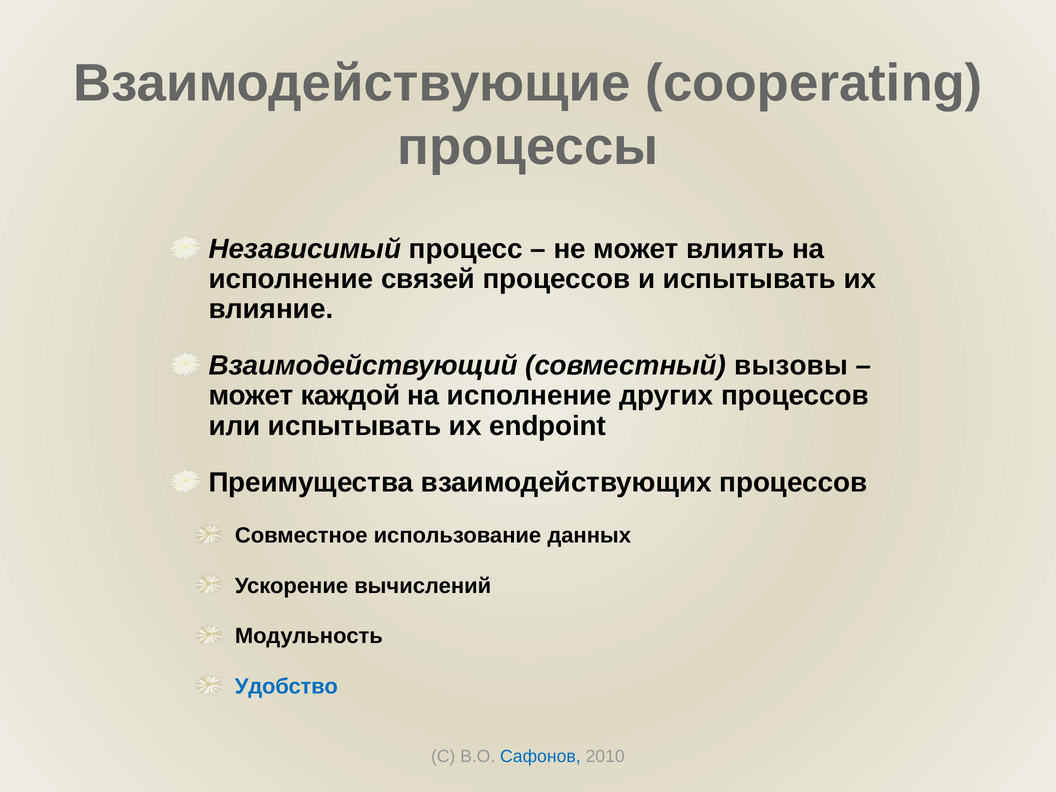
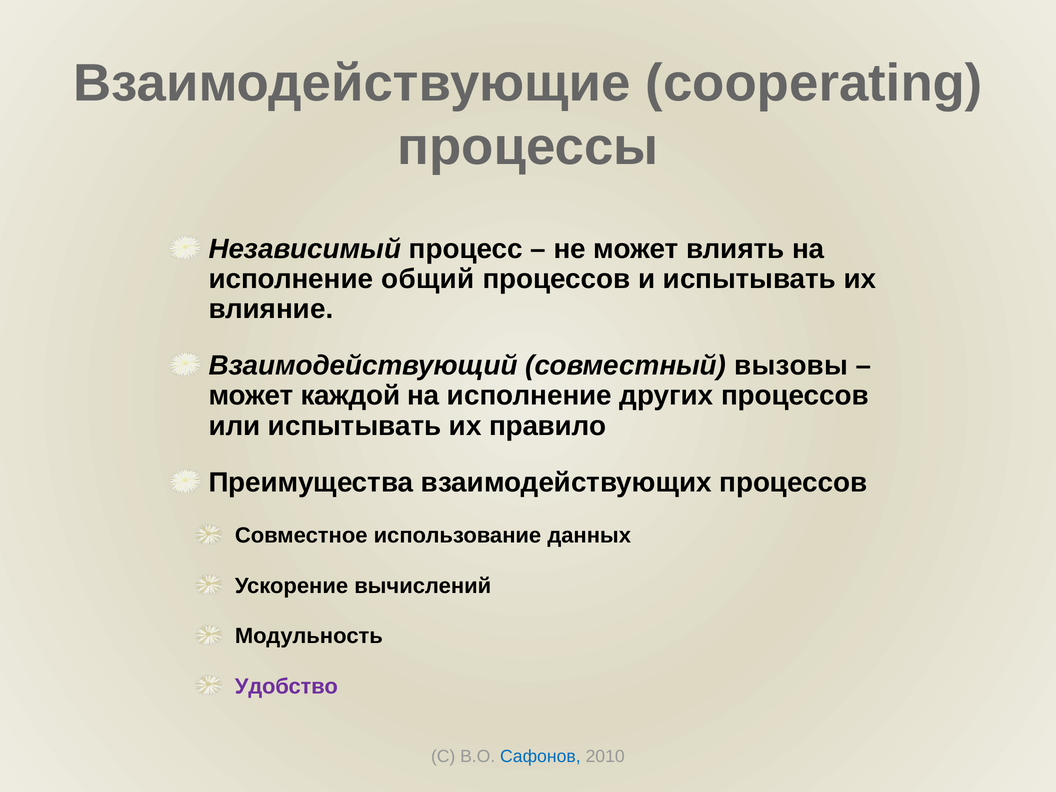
связей: связей -> общий (428, 279)
endpoint: endpoint -> правило (548, 426)
Удобство colour: blue -> purple (286, 686)
